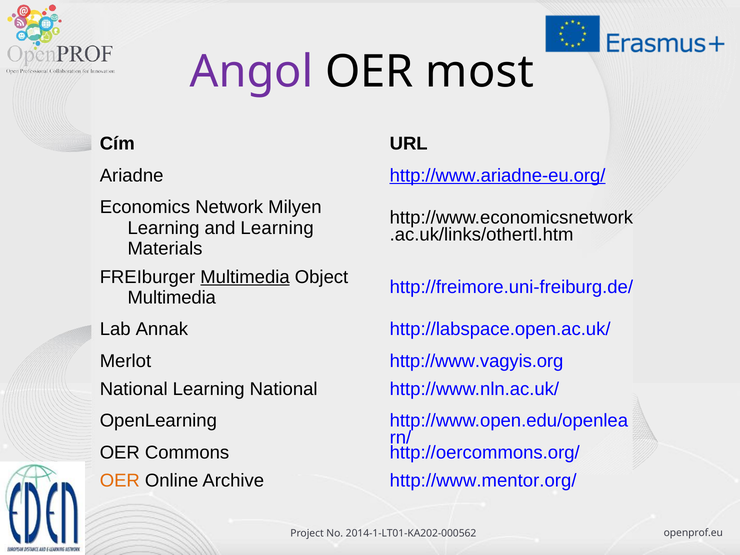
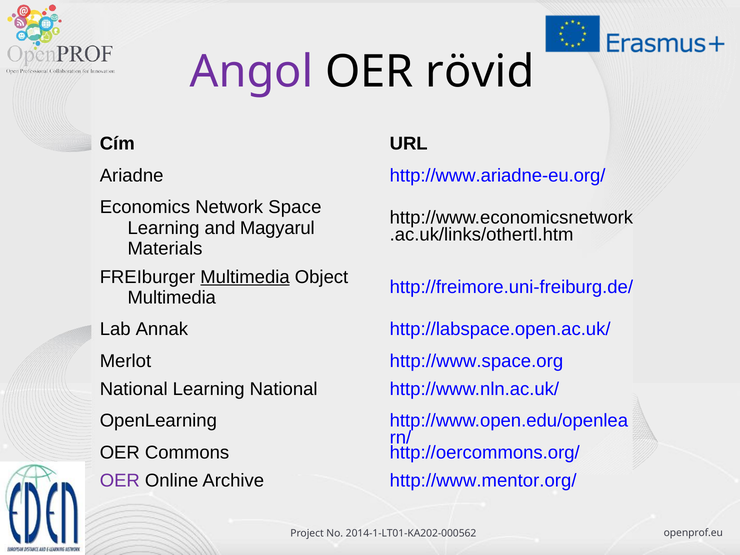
most: most -> rövid (480, 72)
http://www.ariadne-eu.org/ underline: present -> none (498, 176)
Milyen: Milyen -> Space (295, 207)
and Learning: Learning -> Magyarul (277, 228)
http://www.vagyis.org: http://www.vagyis.org -> http://www.space.org (476, 361)
OER colour: orange -> purple (120, 481)
